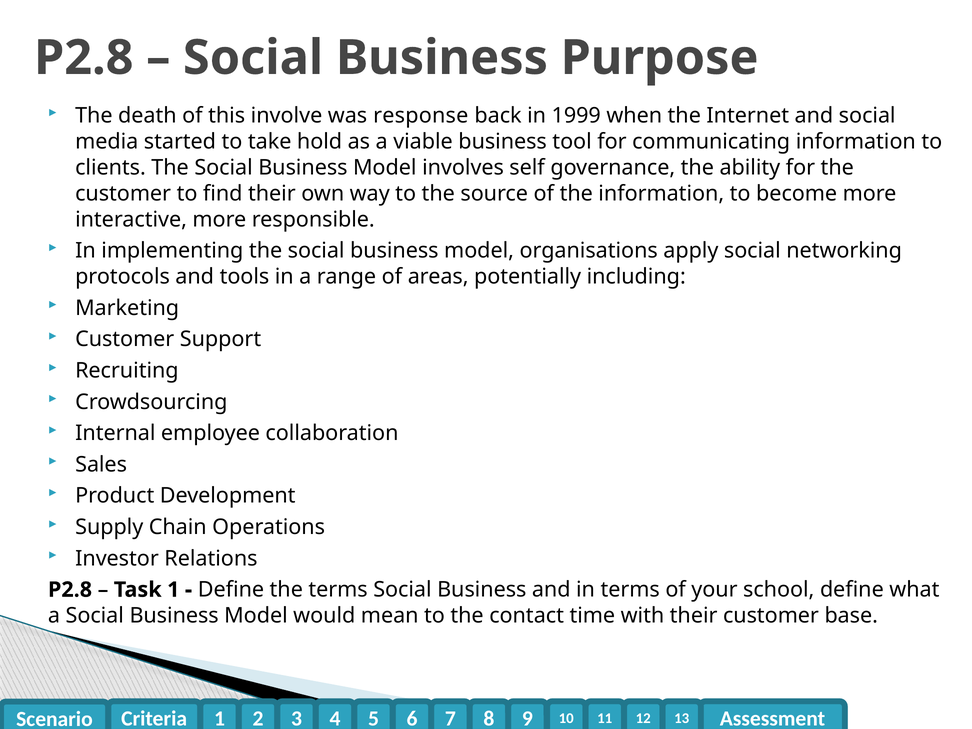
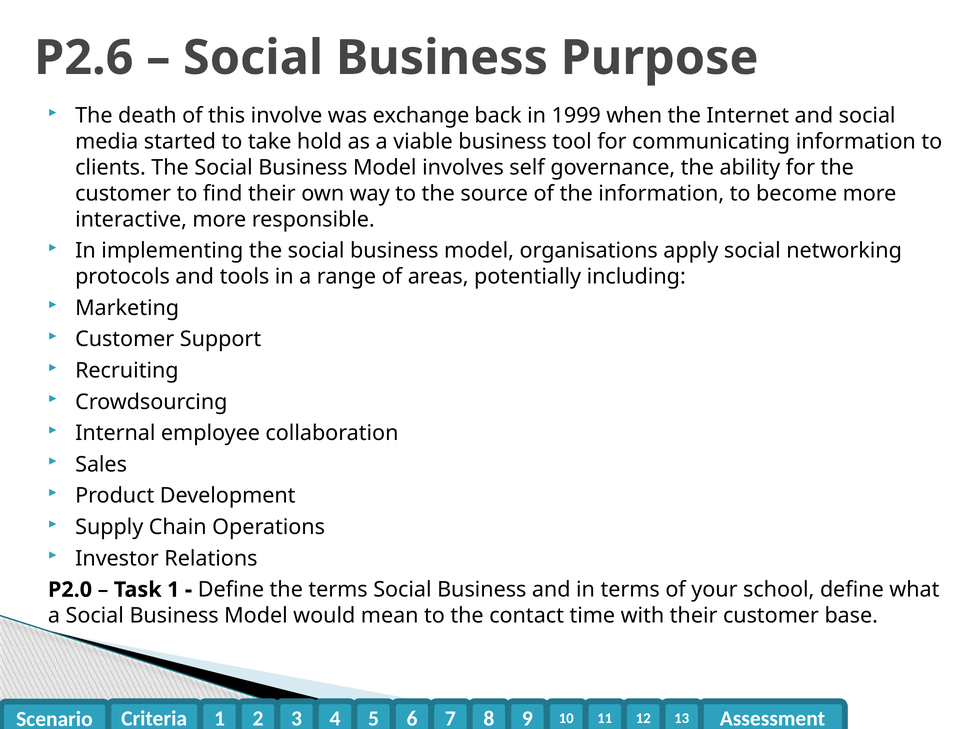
P2.8: P2.8 -> P2.6 (84, 58)
response: response -> exchange (421, 116)
P2.8: P2.8 -> P2.0 (70, 590)
